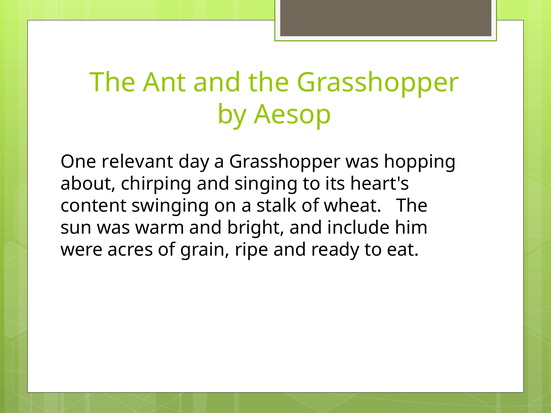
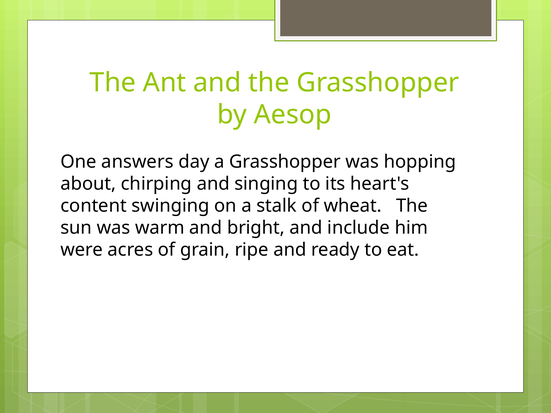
relevant: relevant -> answers (137, 162)
